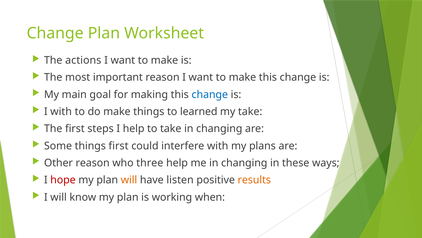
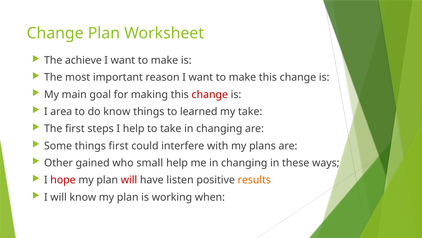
actions: actions -> achieve (83, 60)
change colour: blue -> red (210, 94)
I with: with -> area (61, 111)
do make: make -> know (117, 111)
Other reason: reason -> gained (93, 163)
three: three -> small (150, 163)
will colour: orange -> red (129, 180)
